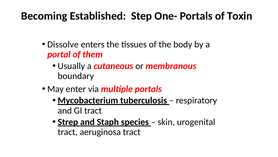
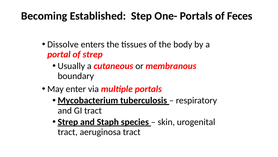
Toxin: Toxin -> Feces (240, 16)
of them: them -> strep (93, 54)
